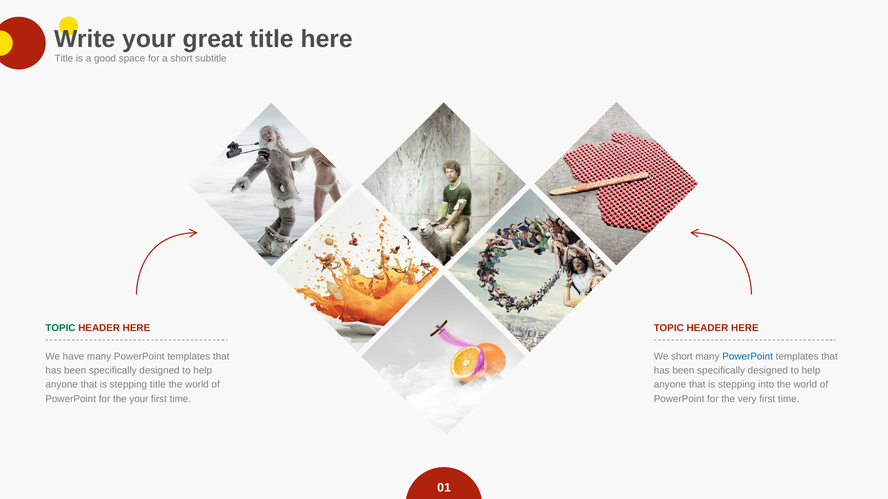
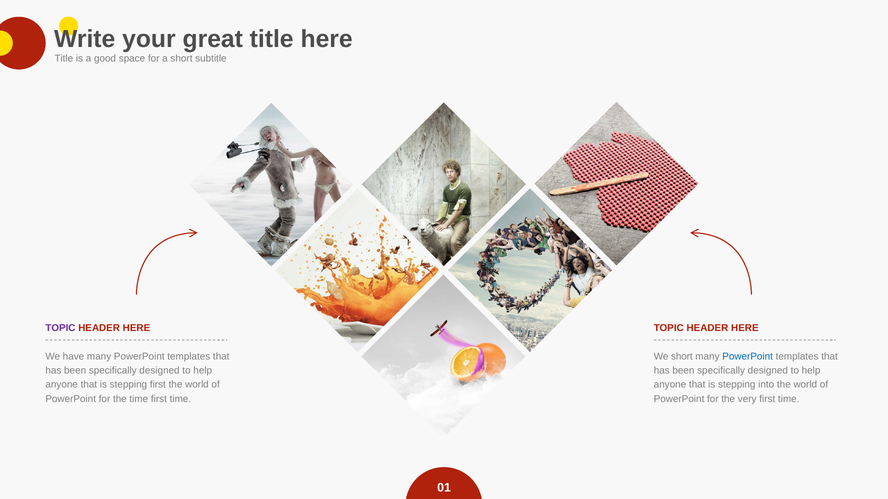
TOPIC colour: green -> purple (60, 328)
stepping title: title -> first (158, 385)
the your: your -> time (139, 399)
